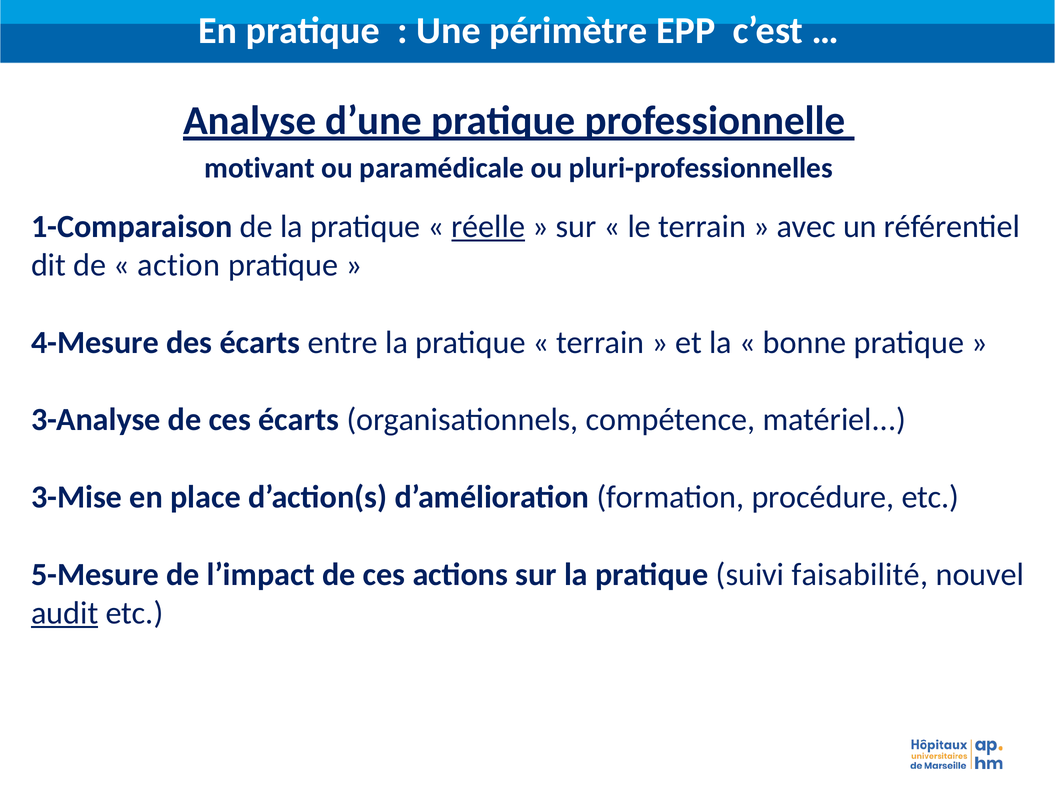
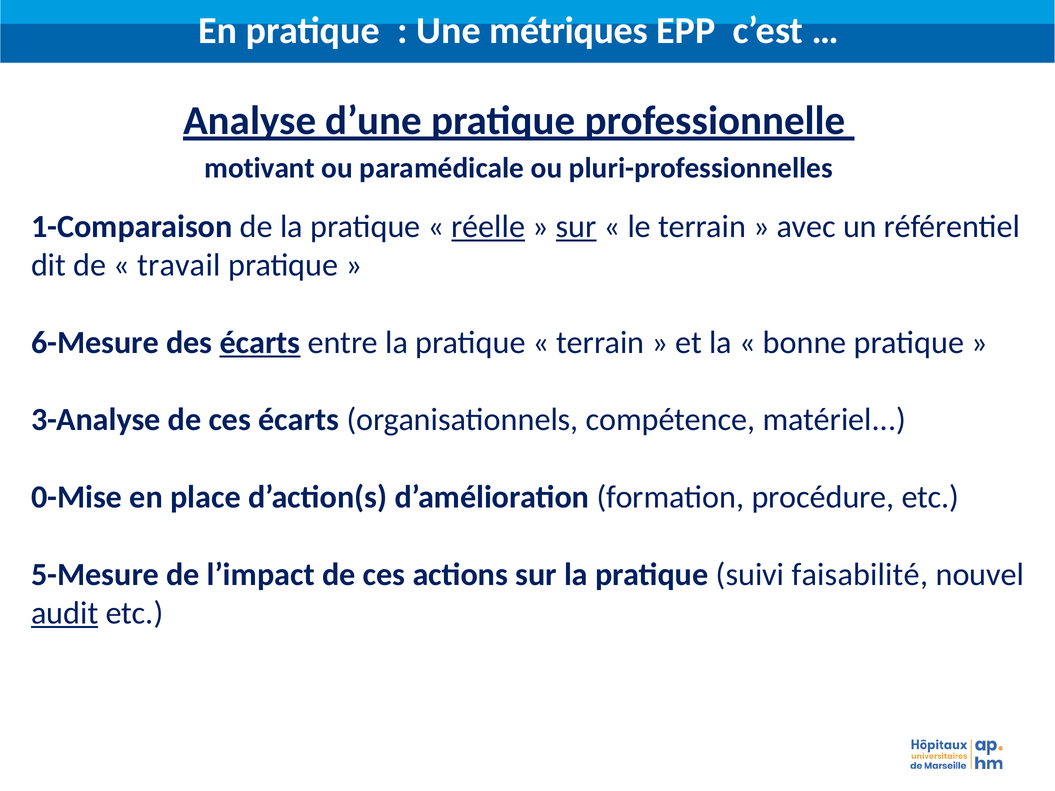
périmètre: périmètre -> métriques (569, 31)
sur underline: none -> present (576, 227)
action: action -> travail (179, 265)
4-Mesure: 4-Mesure -> 6-Mesure (95, 343)
écarts underline: none -> present (260, 343)
3-Mise: 3-Mise -> 0-Mise (77, 497)
